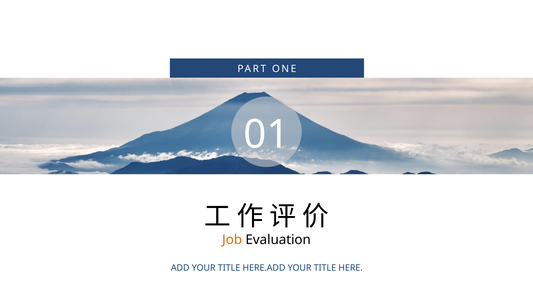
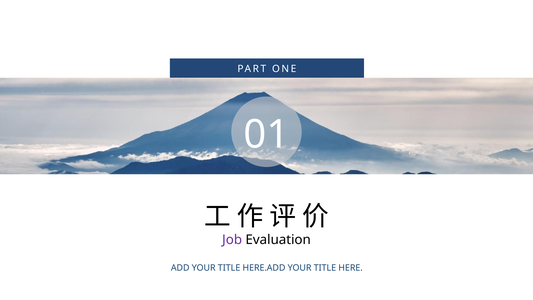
Job colour: orange -> purple (232, 240)
